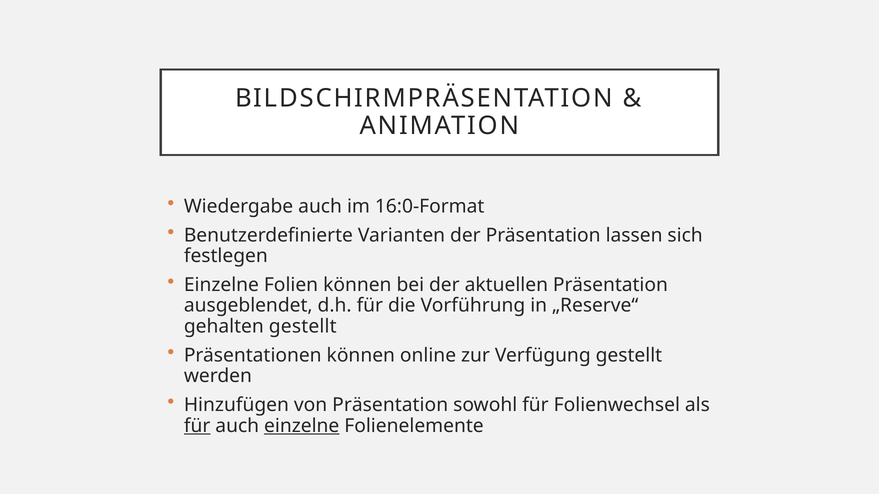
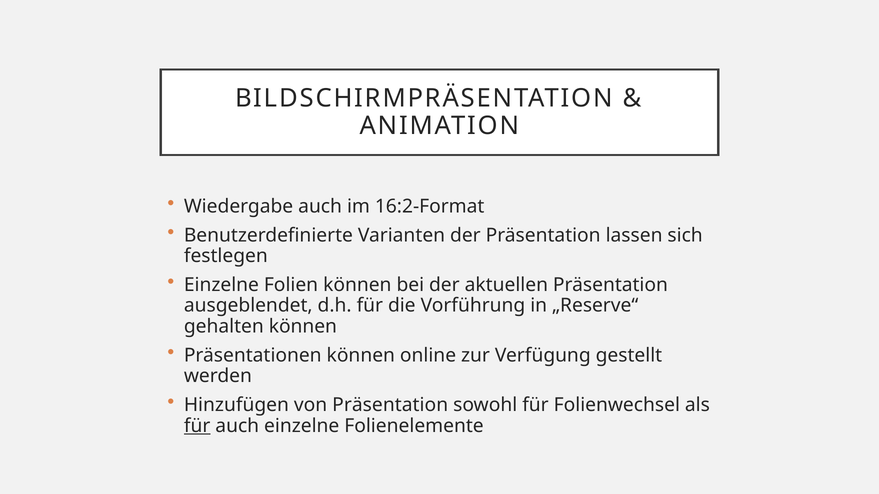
16:0-Format: 16:0-Format -> 16:2-Format (430, 206)
gehalten gestellt: gestellt -> können (303, 327)
einzelne underline: present -> none (302, 426)
